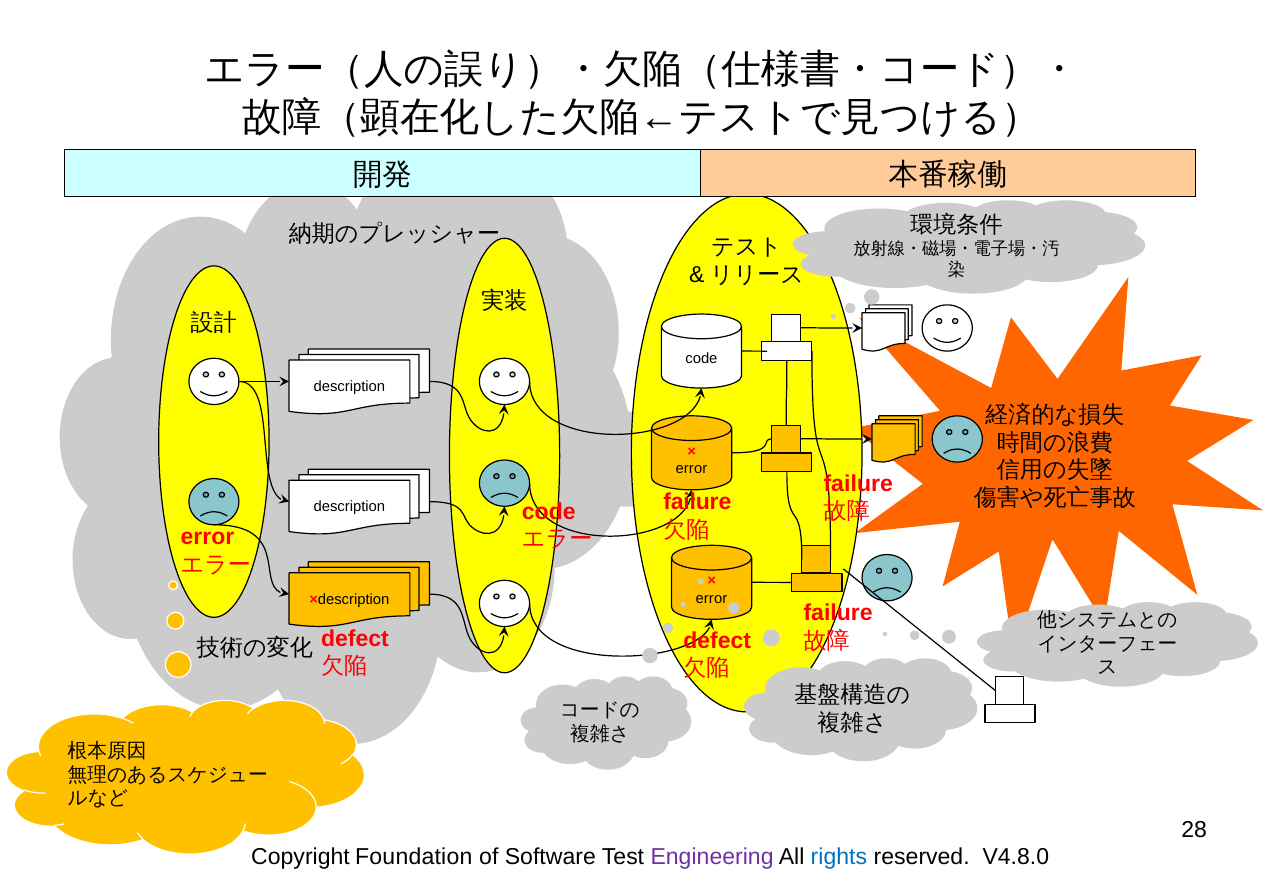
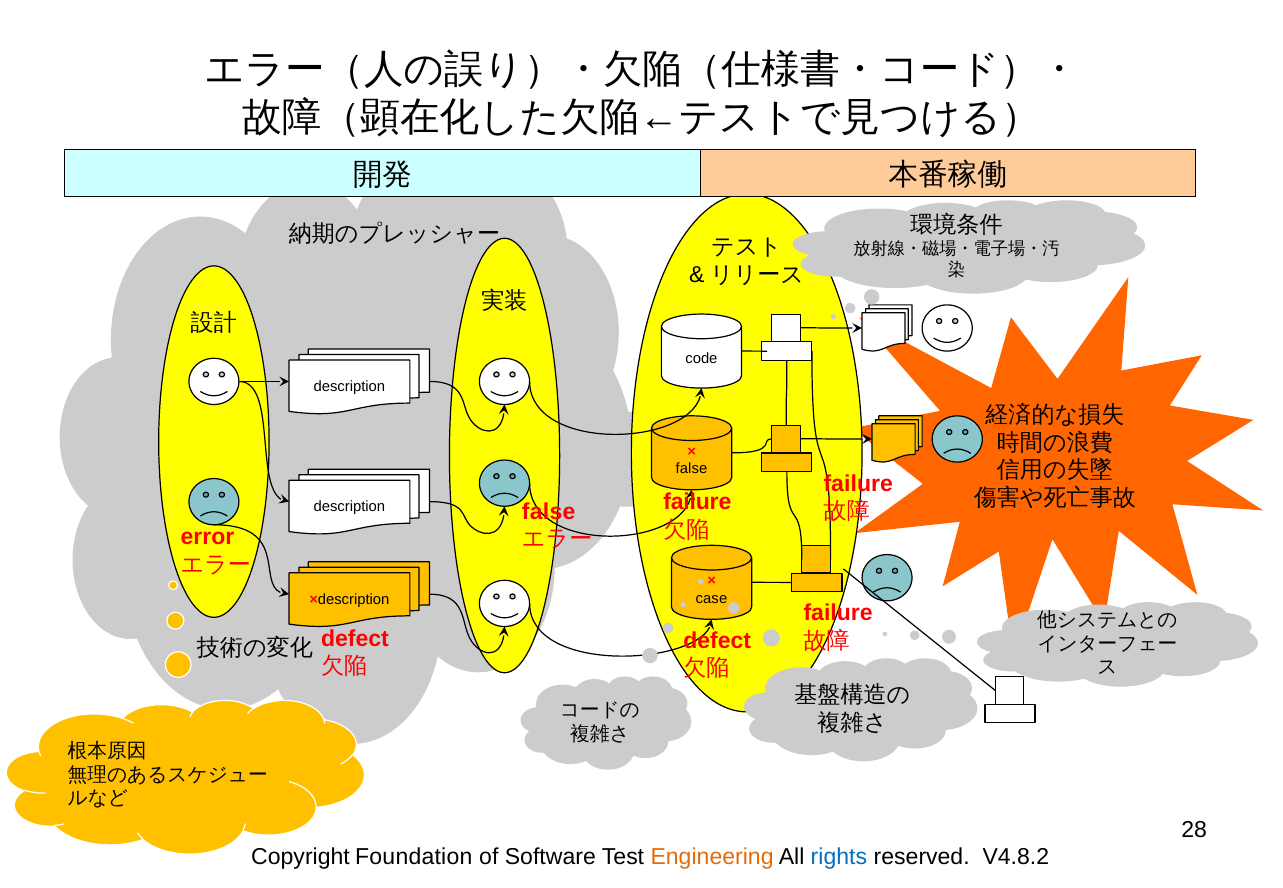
error: error -> false (691, 469)
code: code -> false (549, 512)
error: error -> case (711, 599)
Engineering colour: purple -> orange (712, 857)
V4.8.0: V4.8.0 -> V4.8.2 (1016, 857)
